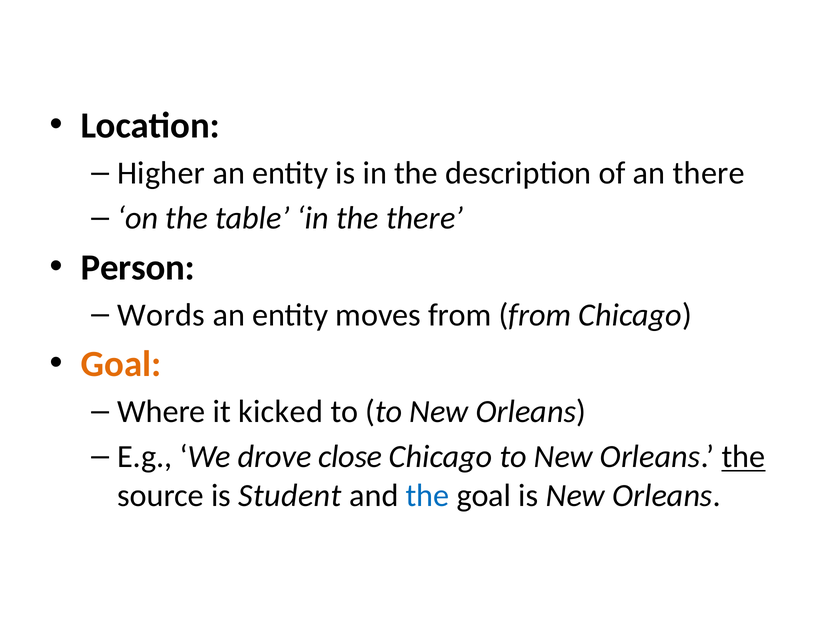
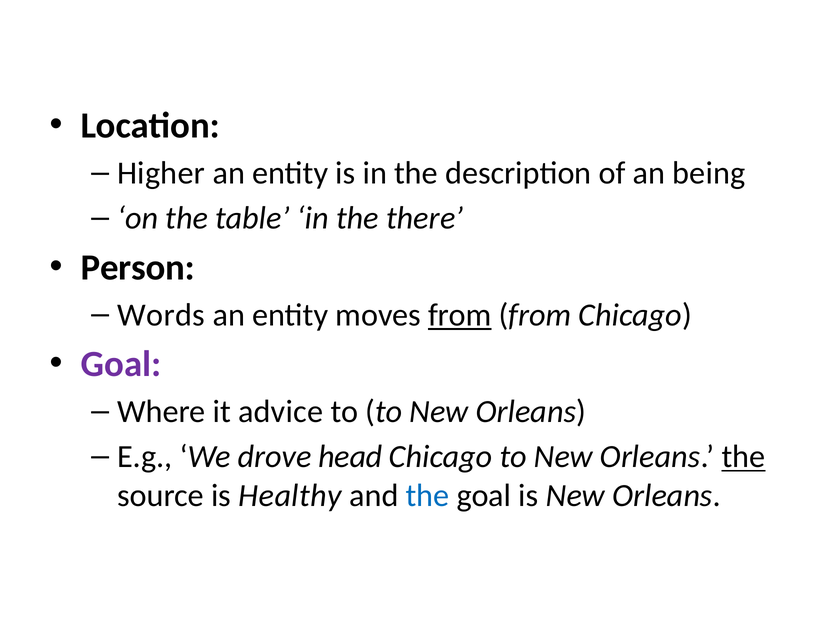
an there: there -> being (709, 173)
from underline: none -> present (460, 315)
Goal colour: orange -> purple (121, 364)
kicked: kicked -> advice (281, 412)
close: close -> head (350, 457)
Student: Student -> Healthy (290, 495)
